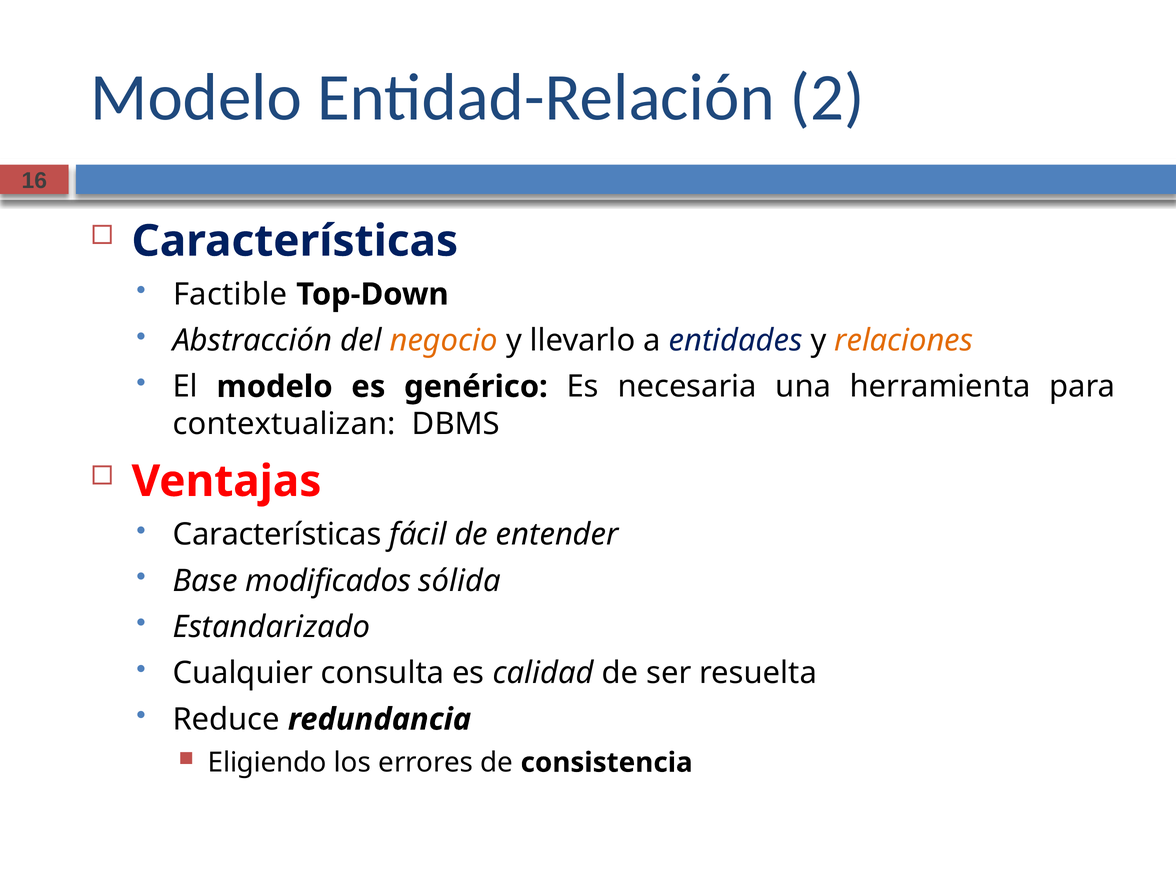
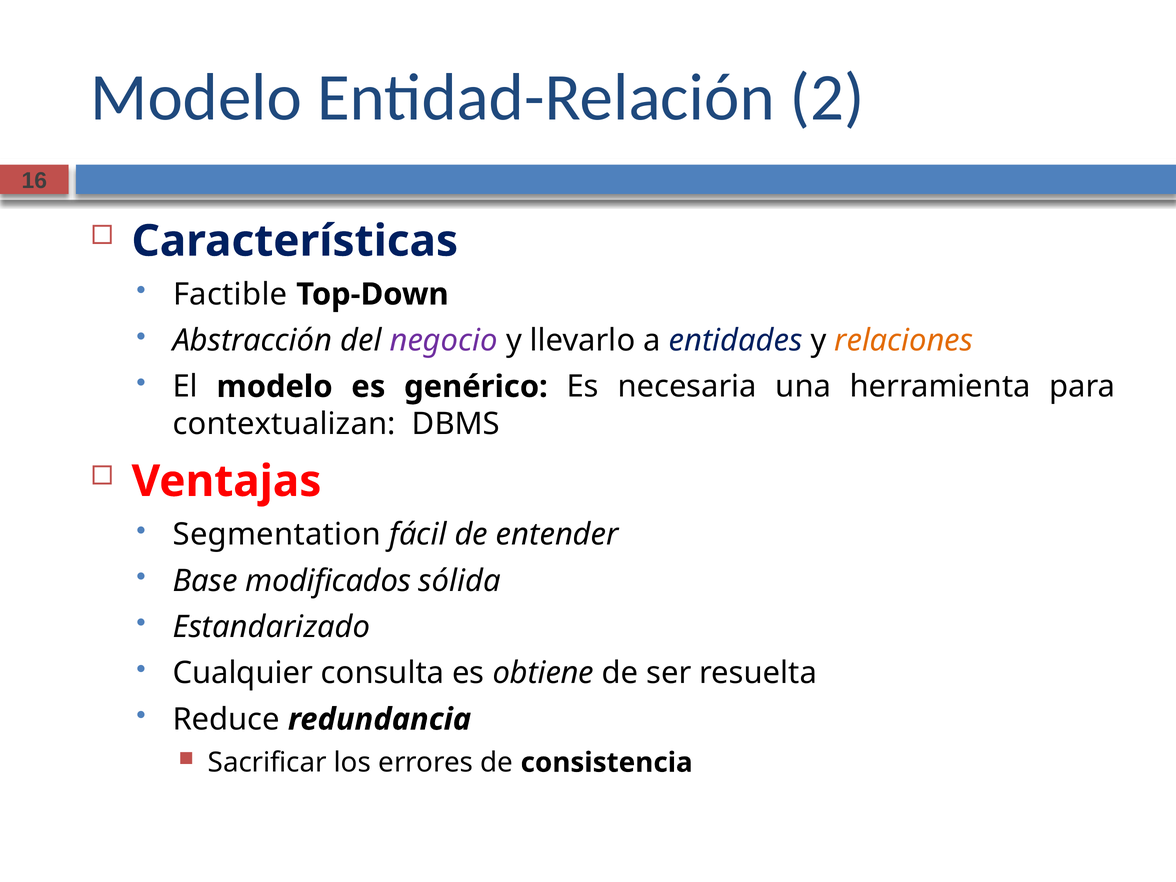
negocio colour: orange -> purple (444, 341)
Características: Características -> Segmentation (277, 535)
calidad: calidad -> obtiene (543, 673)
Eligiendo: Eligiendo -> Sacrificar (267, 763)
